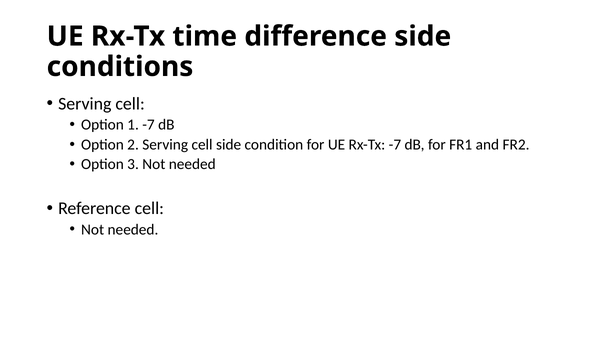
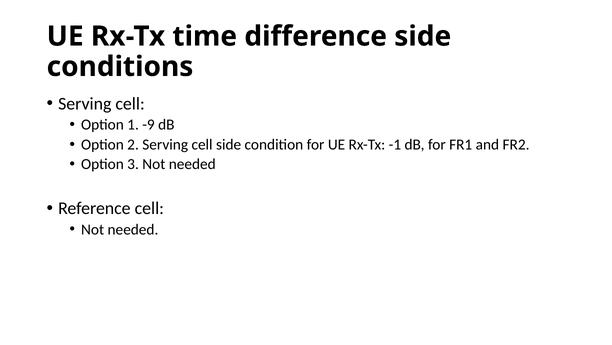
1 -7: -7 -> -9 (149, 125)
Rx-Tx -7: -7 -> -1 (395, 144)
